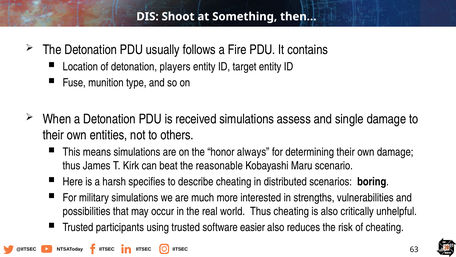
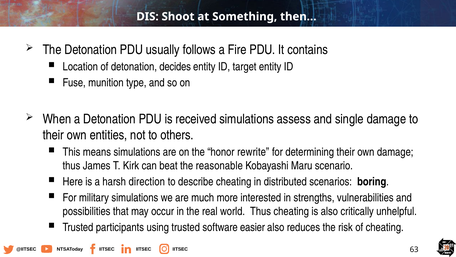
players: players -> decides (175, 67)
always: always -> rewrite (253, 152)
specifies: specifies -> direction (147, 181)
